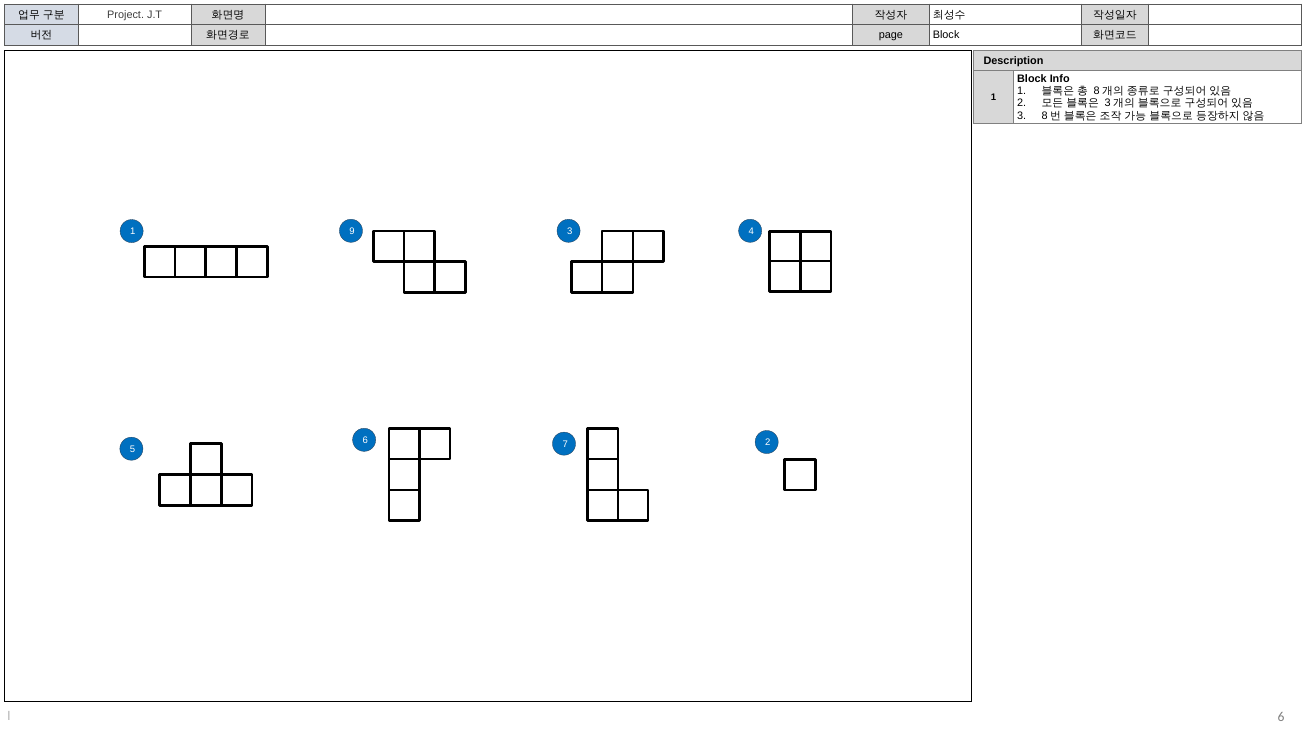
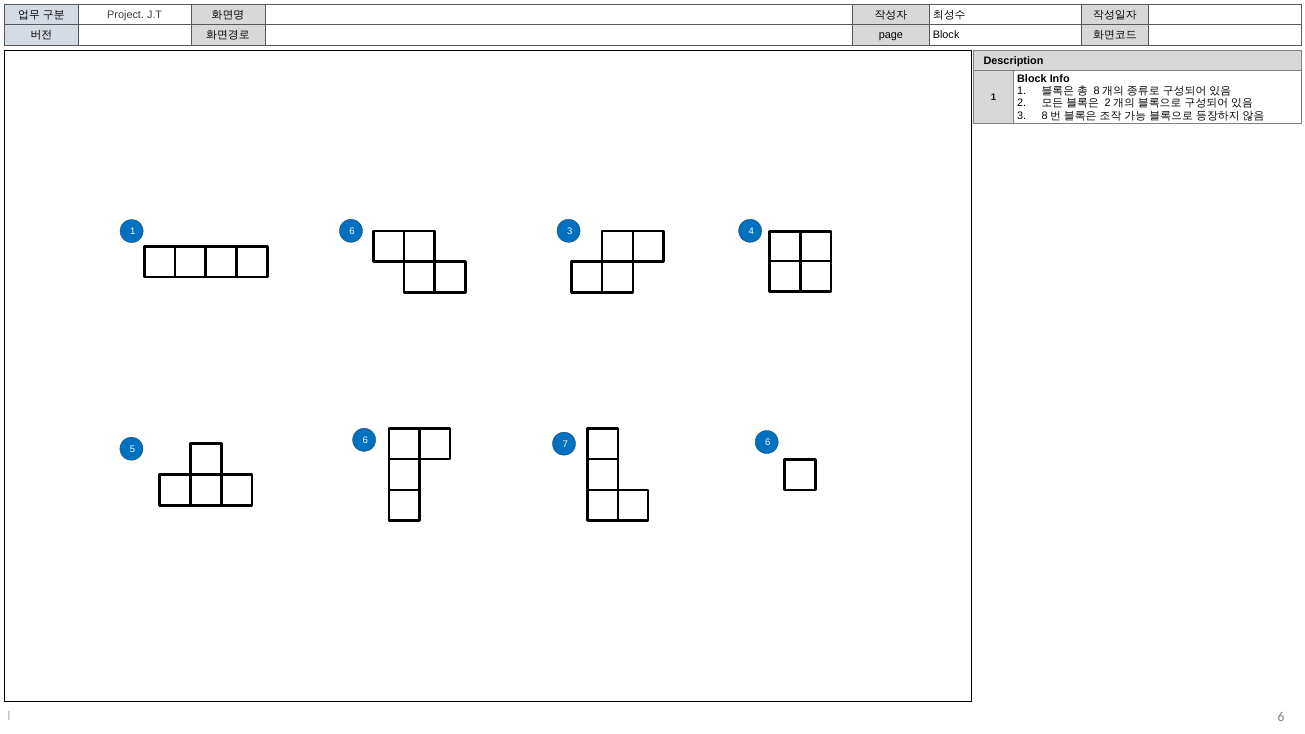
3: 3 -> 2 (1108, 103)
1 9: 9 -> 6 (352, 231)
7 2: 2 -> 6 (768, 443)
